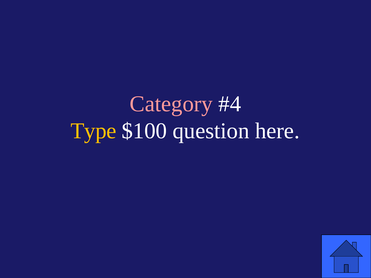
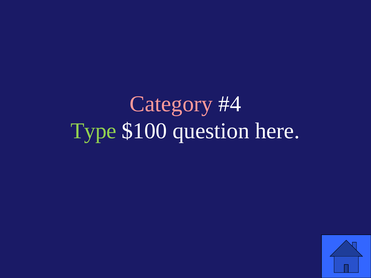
Type colour: yellow -> light green (94, 131)
